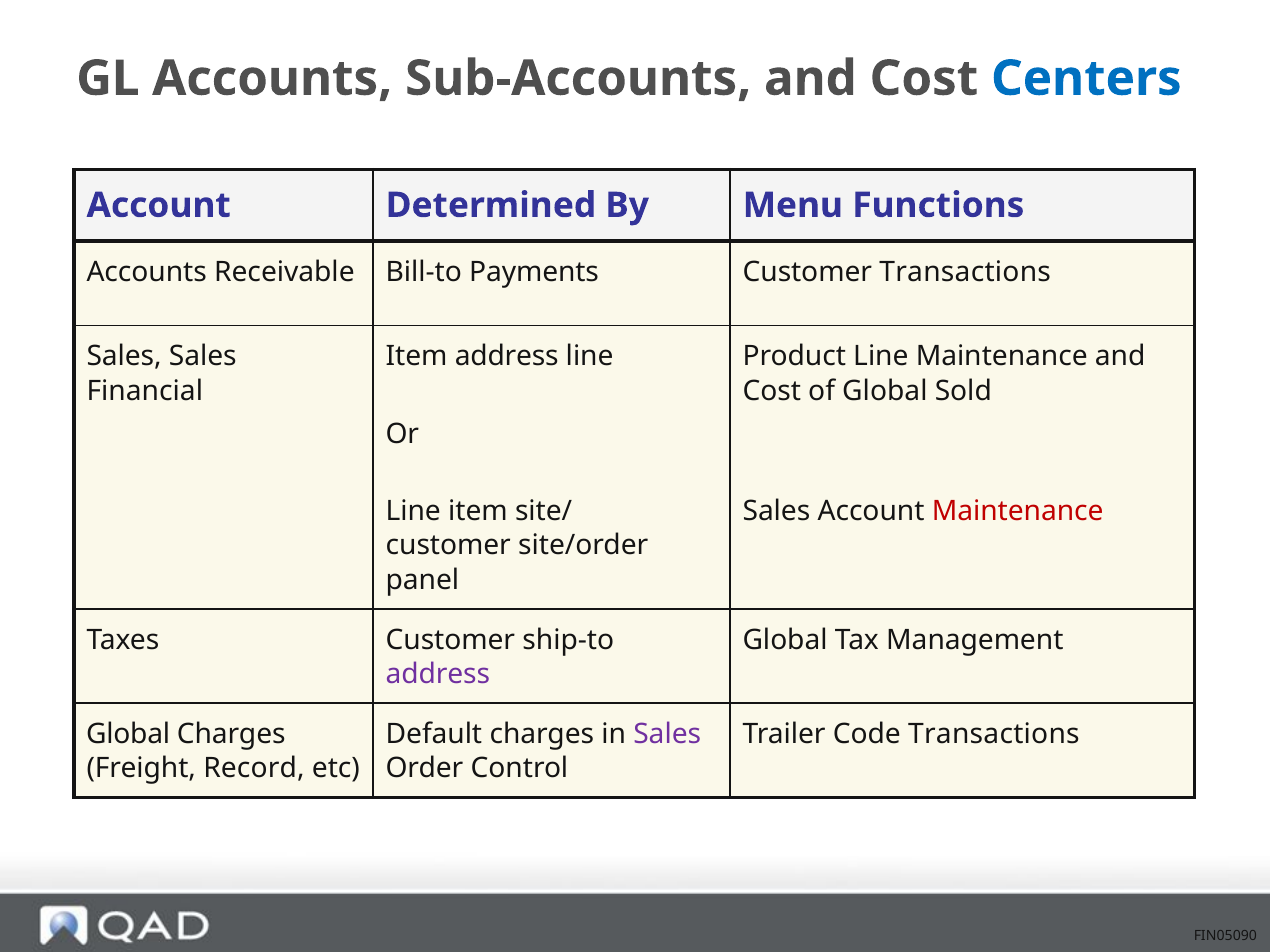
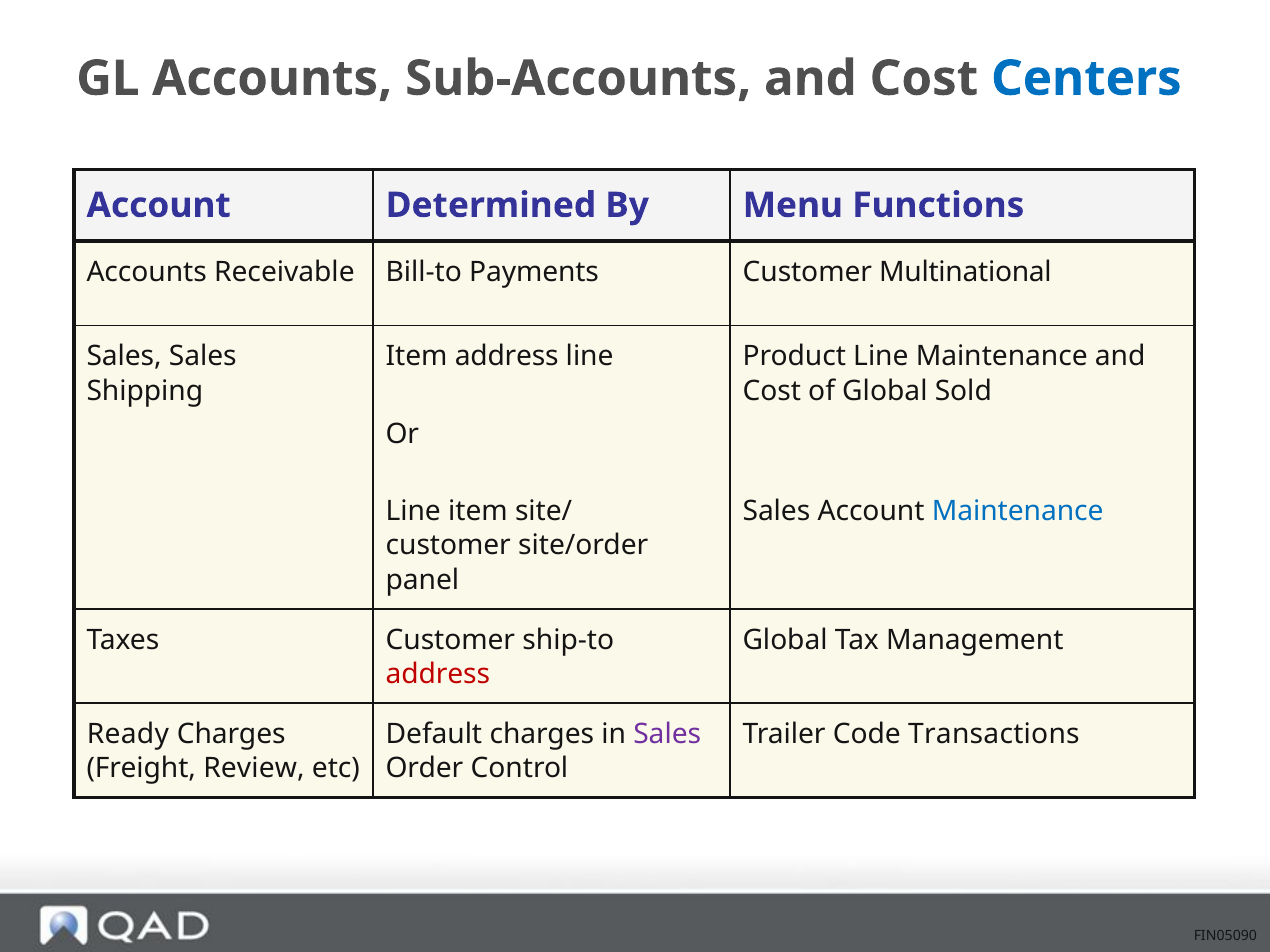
Customer Transactions: Transactions -> Multinational (965, 272)
Financial: Financial -> Shipping (145, 391)
Maintenance colour: red -> blue (1018, 511)
address colour: purple -> red (438, 675)
Global: Global -> Ready (128, 734)
Record: Record -> Review (254, 769)
